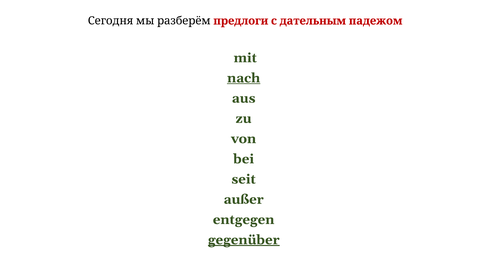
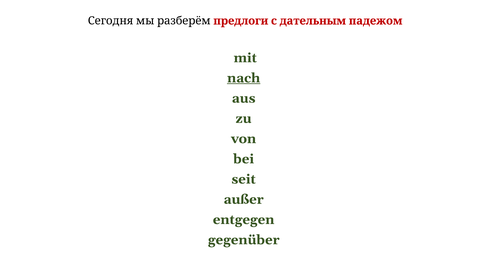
gegenüber underline: present -> none (244, 240)
